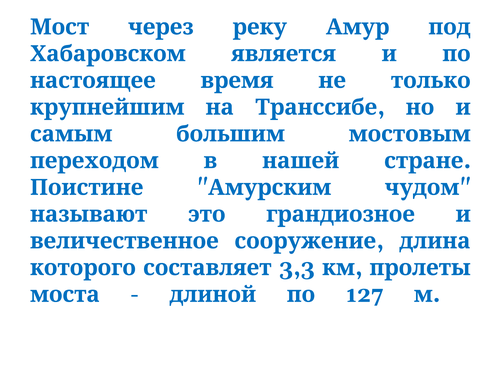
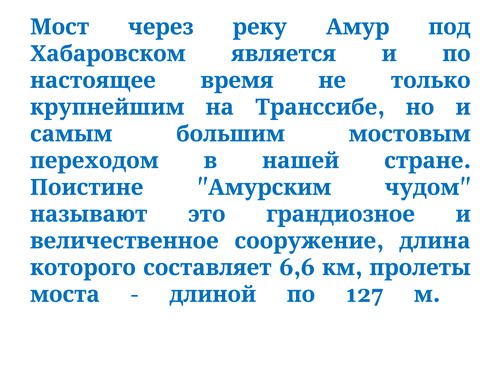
3,3: 3,3 -> 6,6 (297, 268)
